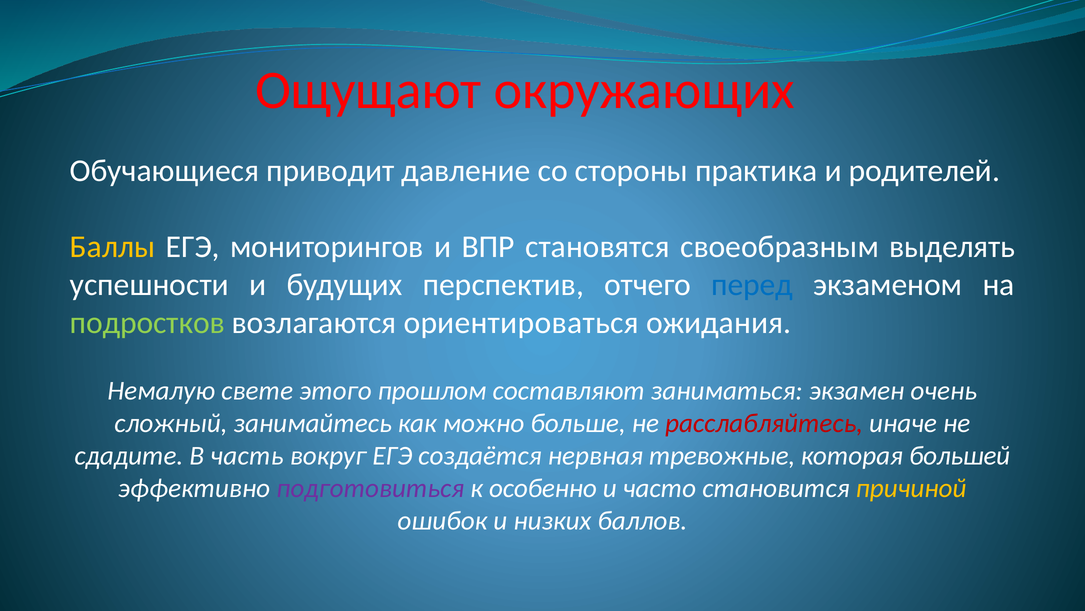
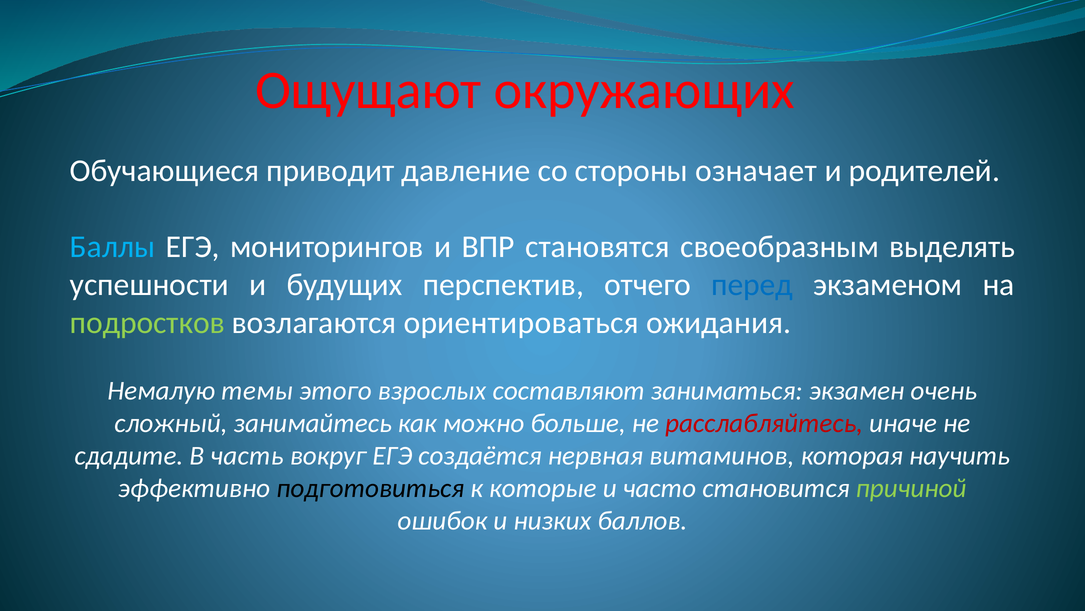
практика: практика -> означает (756, 171)
Баллы colour: yellow -> light blue (113, 247)
свете: свете -> темы (257, 390)
прошлом: прошлом -> взрослых (432, 390)
тревожные: тревожные -> витаминов (722, 455)
большей: большей -> научить (959, 455)
подготовиться colour: purple -> black (370, 488)
особенно: особенно -> которые (543, 488)
причиной colour: yellow -> light green (911, 488)
